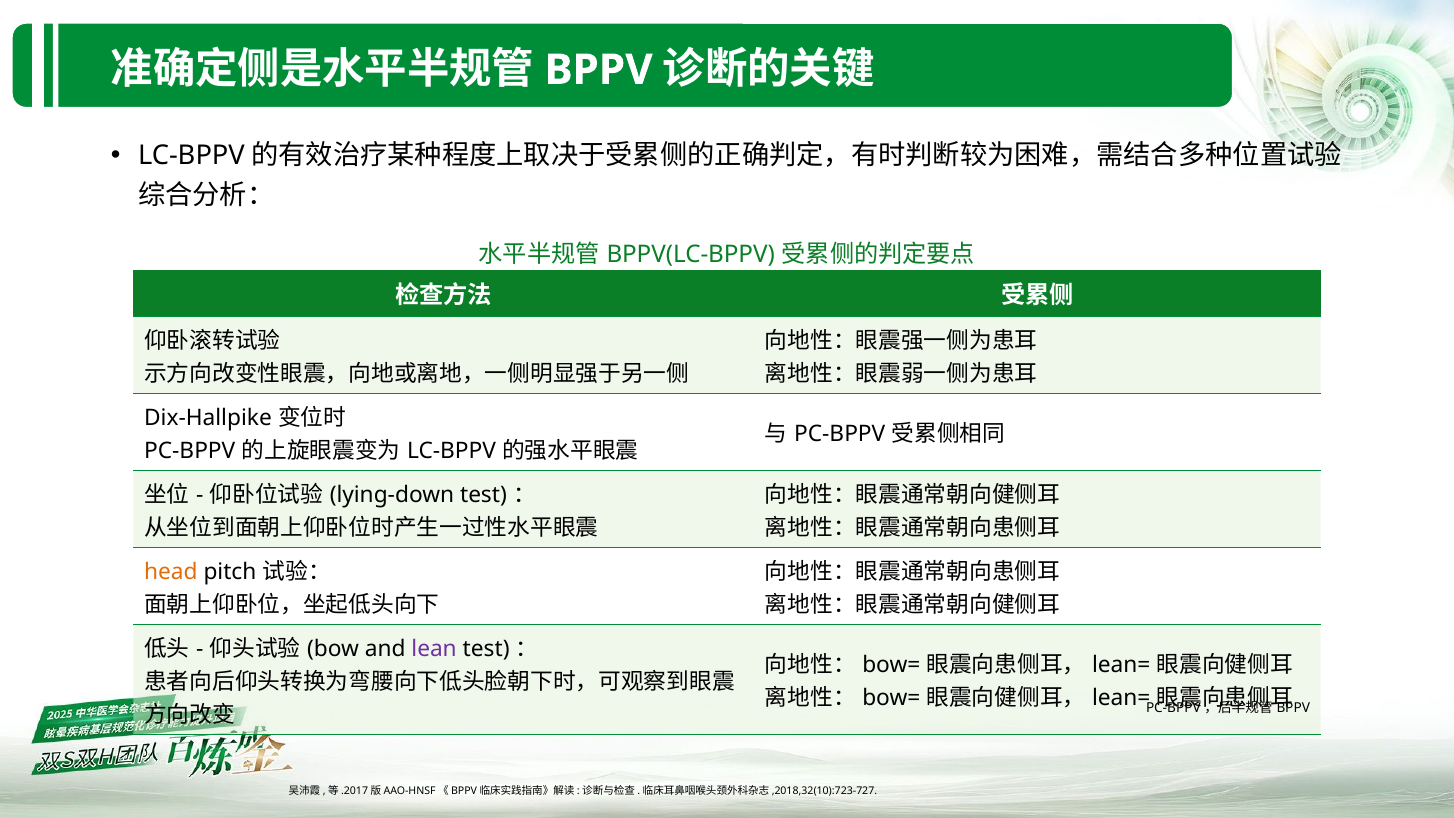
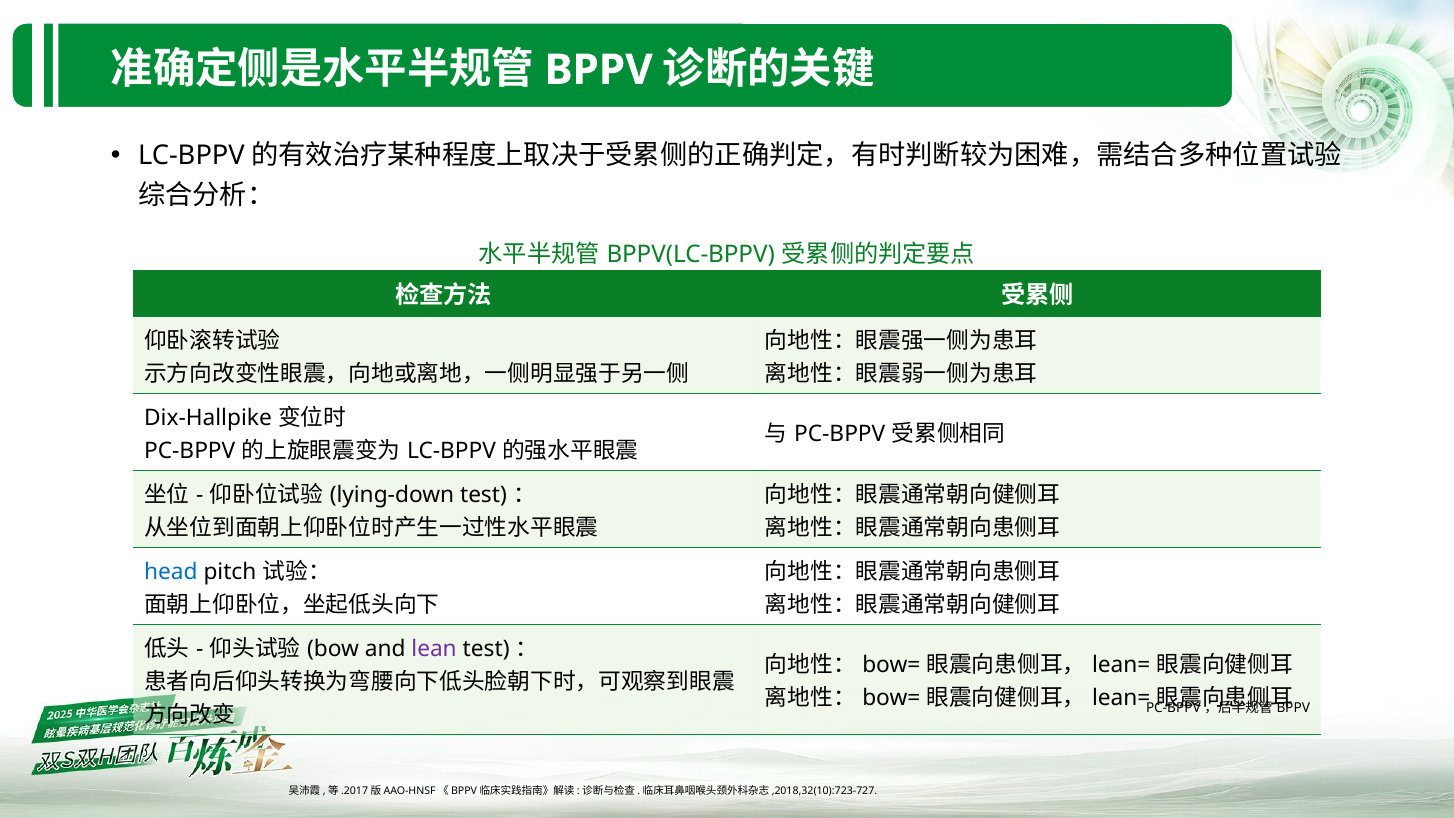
head colour: orange -> blue (171, 572)
